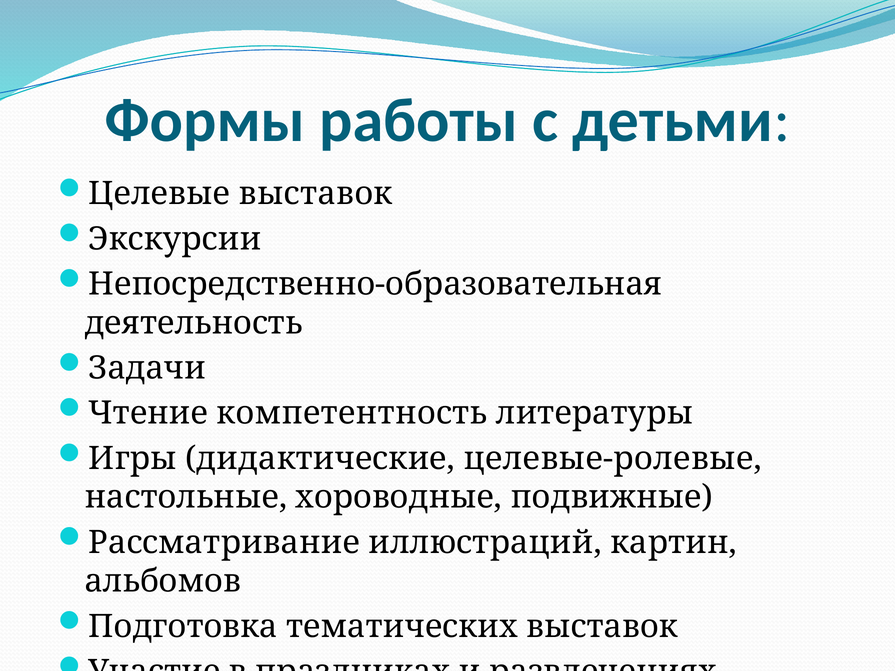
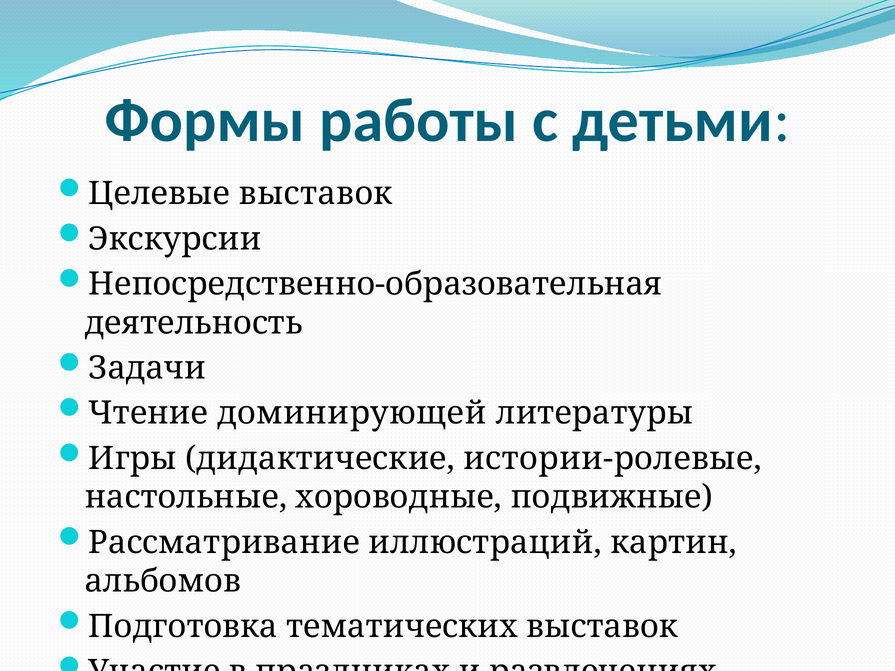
компетентность: компетентность -> доминирующей (352, 413)
целевые-ролевые: целевые-ролевые -> истории-ролевые (613, 459)
